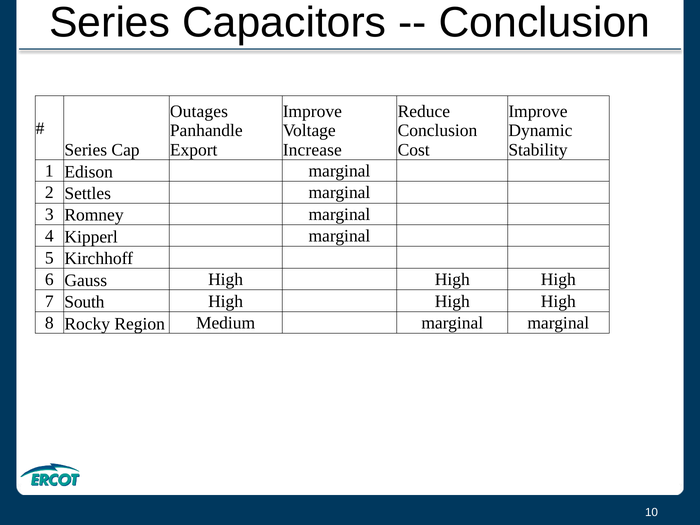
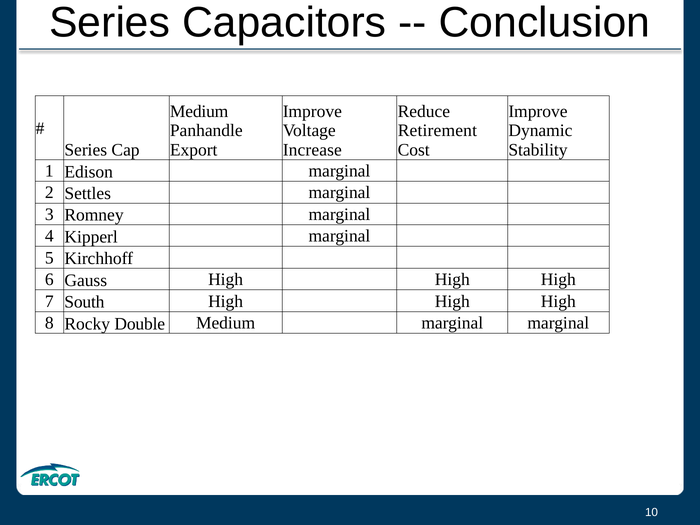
Outages: Outages -> Medium (199, 111)
Conclusion: Conclusion -> Retirement (437, 131)
Region: Region -> Double (140, 324)
